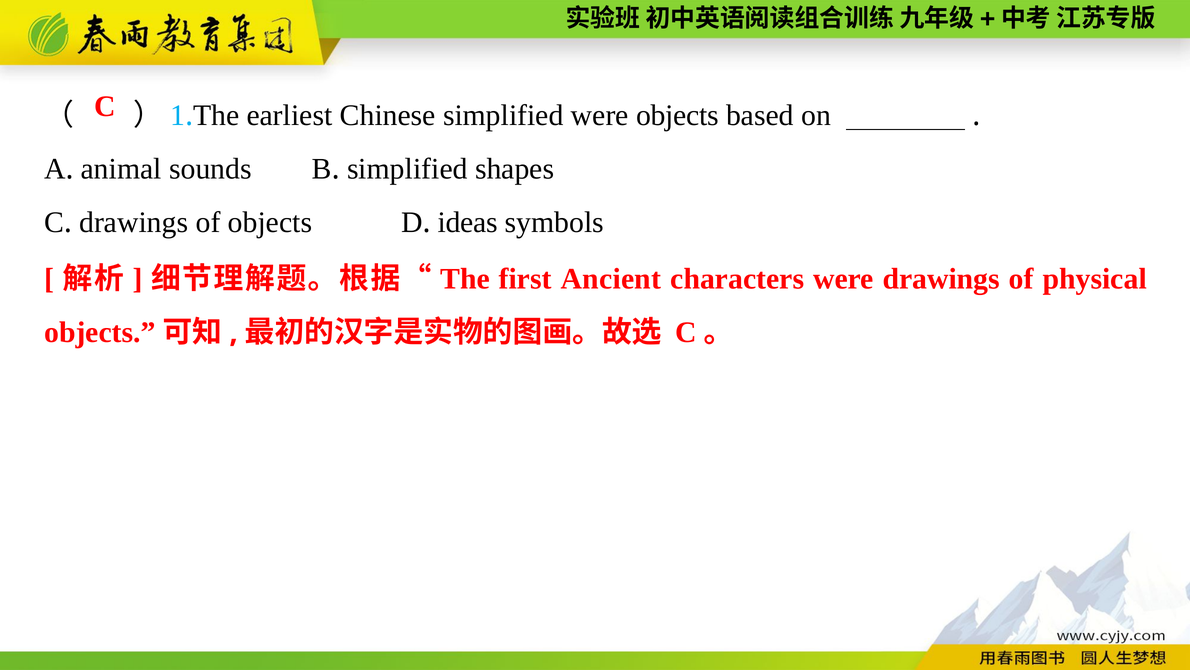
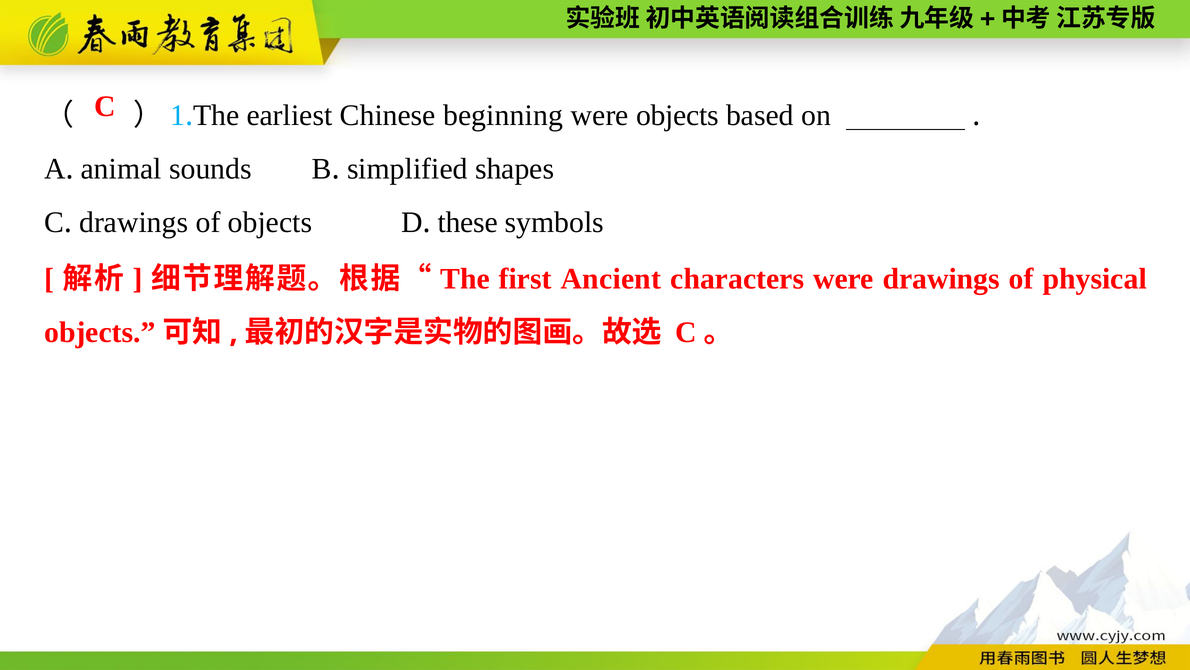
Chinese simplified: simplified -> beginning (503, 115)
ideas: ideas -> these (468, 222)
